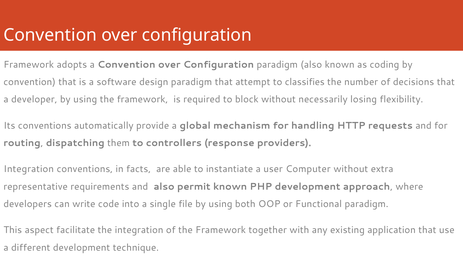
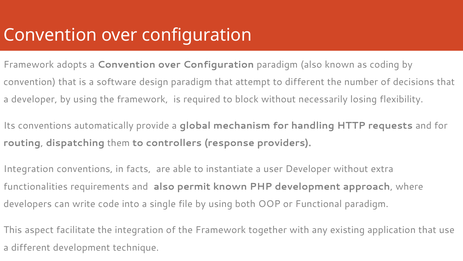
to classifies: classifies -> different (305, 82)
user Computer: Computer -> Developer (308, 169)
representative: representative -> functionalities (36, 186)
